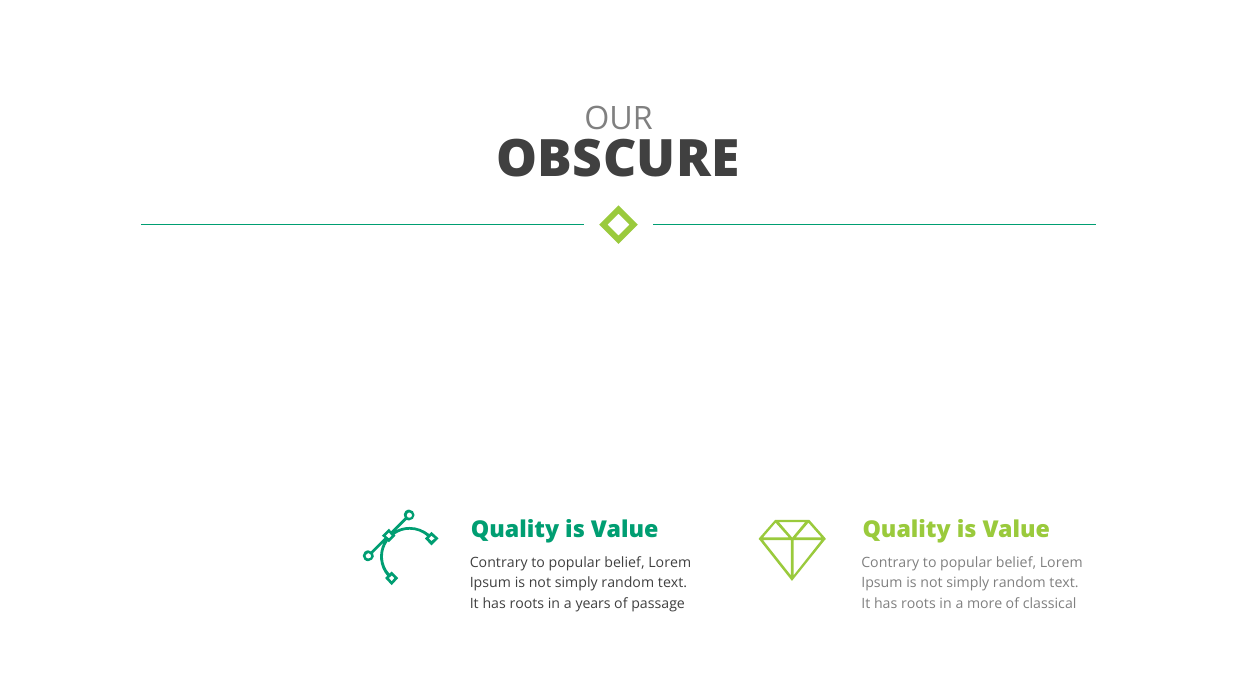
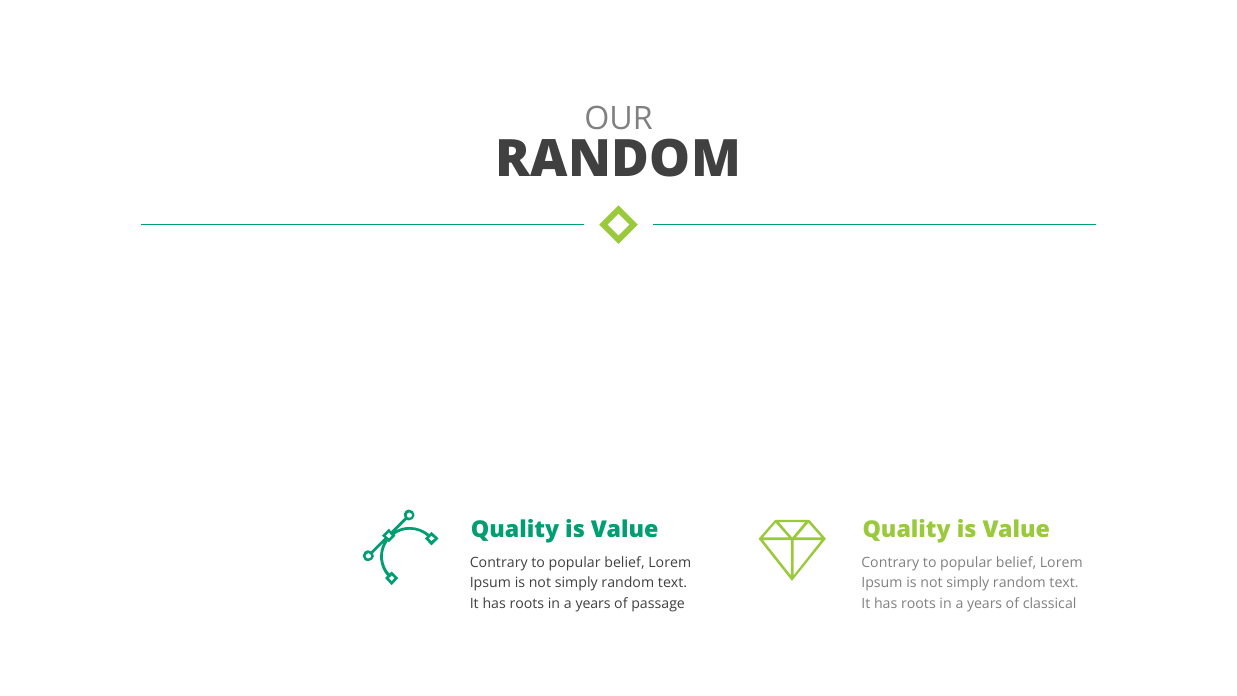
OBSCURE: OBSCURE -> RANDOM (618, 160)
more: more -> years (985, 603)
